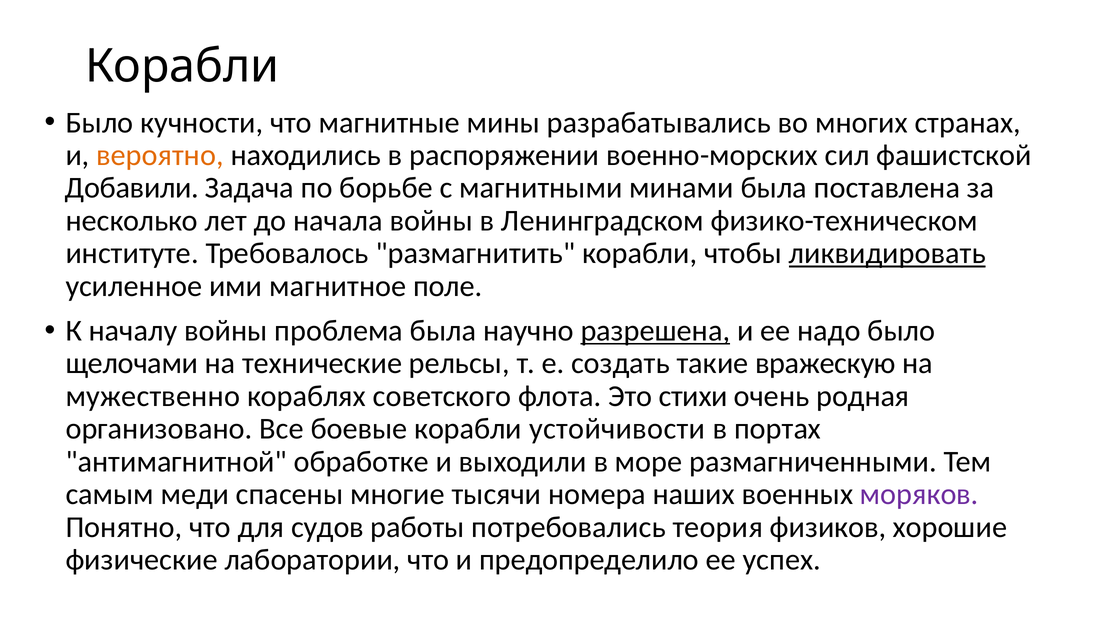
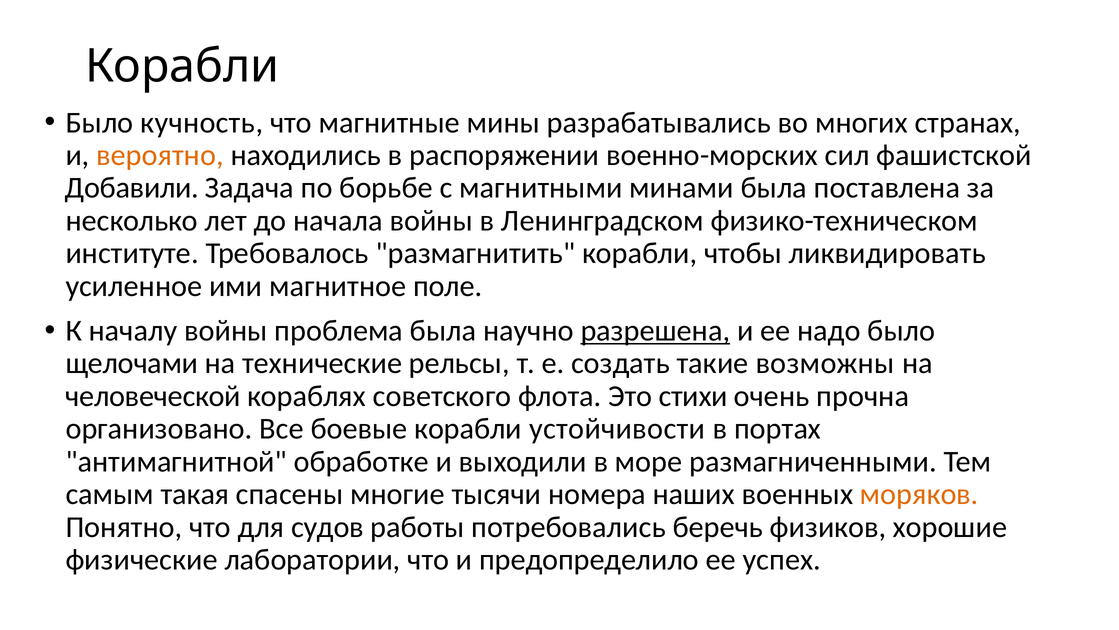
кучности: кучности -> кучность (202, 122)
ликвидировать underline: present -> none (887, 253)
вражескую: вражескую -> возможны (825, 363)
мужественно: мужественно -> человеческой (153, 396)
родная: родная -> прочна (863, 396)
меди: меди -> такая (195, 494)
моряков colour: purple -> orange (919, 494)
теория: теория -> беречь (718, 527)
